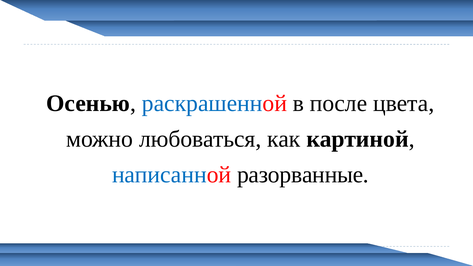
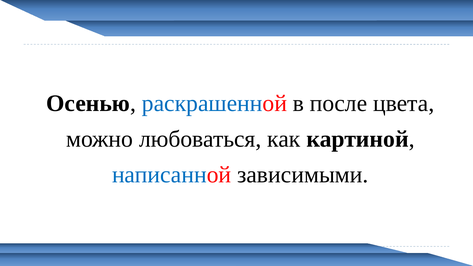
разорванные: разорванные -> зависимыми (303, 175)
